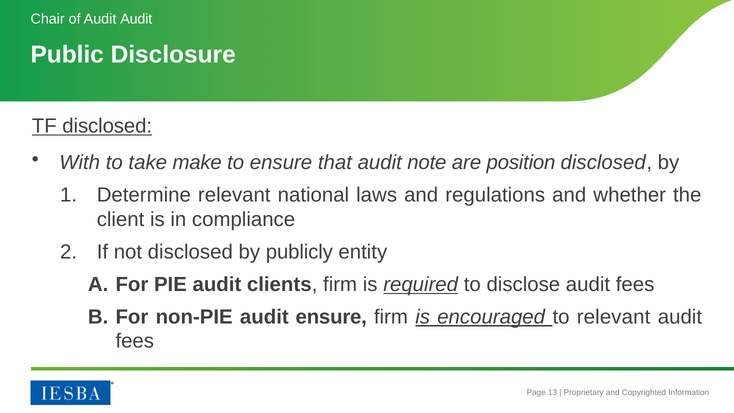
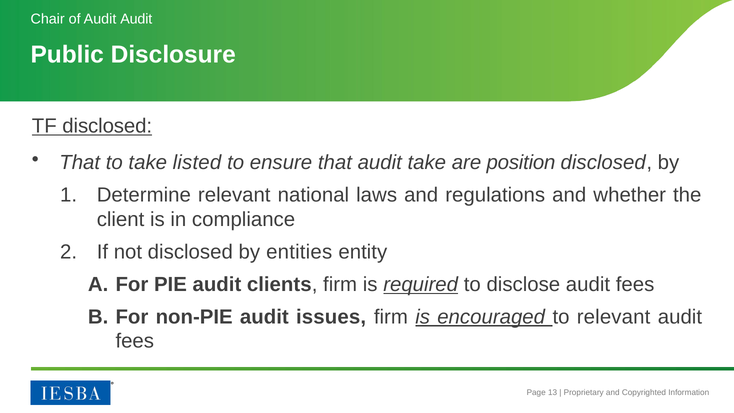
With: With -> That (80, 163)
make: make -> listed (197, 163)
audit note: note -> take (427, 163)
publicly: publicly -> entities (299, 252)
audit ensure: ensure -> issues (331, 317)
